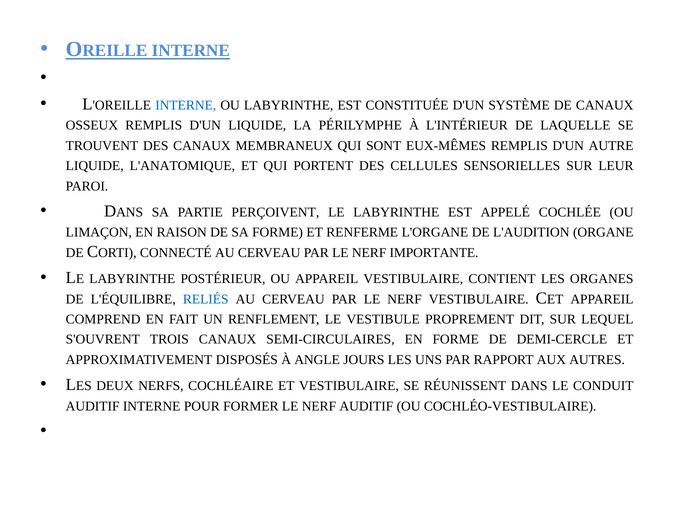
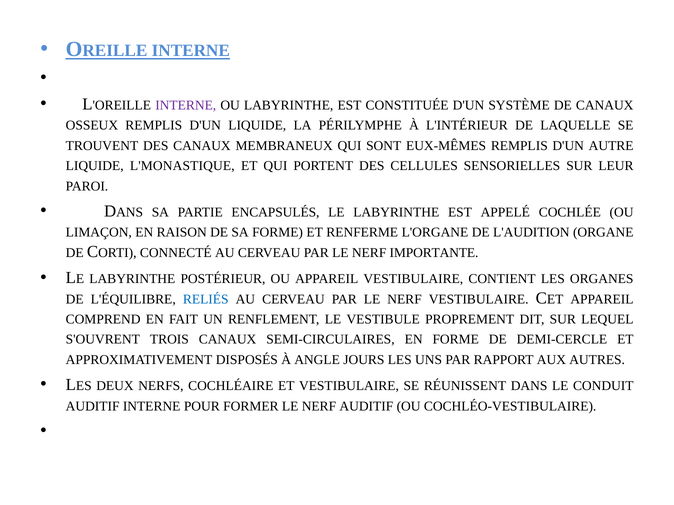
INTERNE colour: blue -> purple (186, 105)
L'ANATOMIQUE: L'ANATOMIQUE -> L'MONASTIQUE (182, 166)
PERÇOIVENT: PERÇOIVENT -> ENCAPSULÉS (275, 213)
